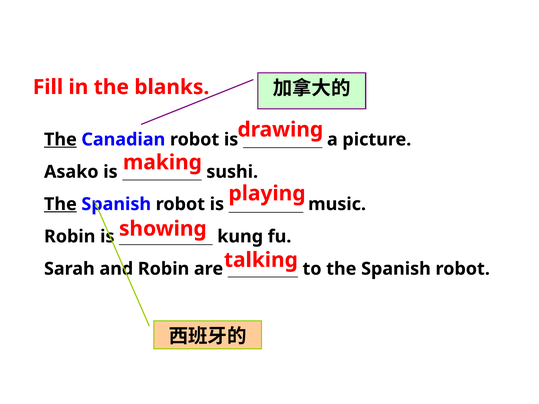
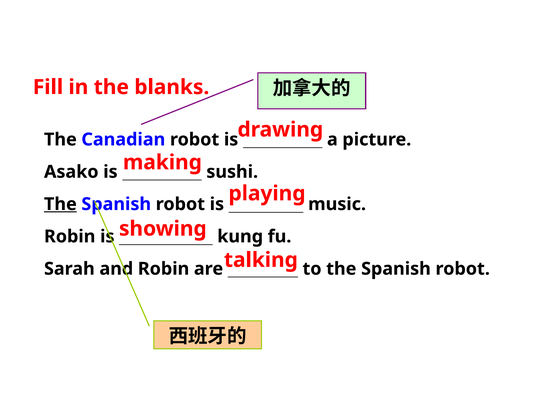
The underline: present -> none (60, 140)
